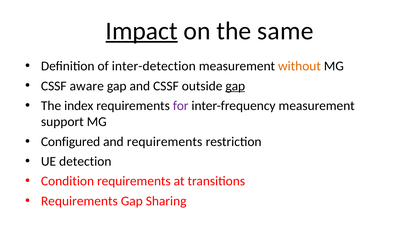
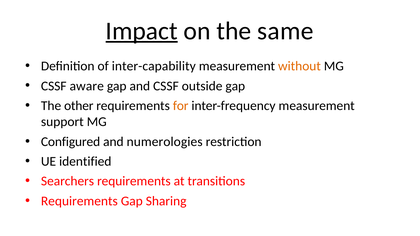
inter-detection: inter-detection -> inter-capability (154, 66)
gap underline: present -> none (235, 86)
index: index -> other (79, 106)
for colour: purple -> orange (181, 106)
and requirements: requirements -> numerologies (165, 142)
detection: detection -> identified (85, 162)
Condition: Condition -> Searchers (68, 181)
